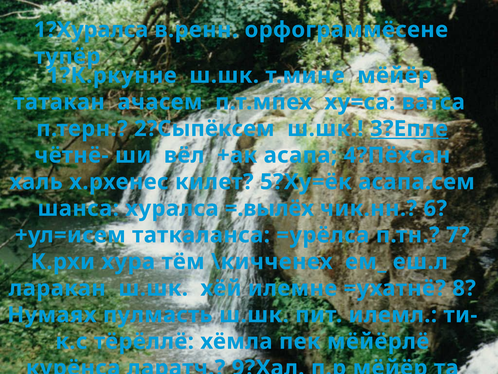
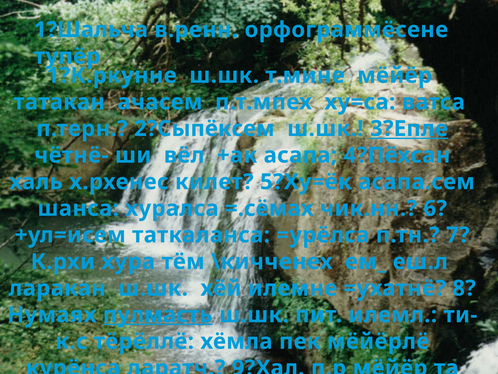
1?Хуралса: 1?Хуралса -> 1?Шальча (91, 30)
=.вылёх: =.вылёх -> =.сёмах (269, 208)
пулмасть underline: none -> present (158, 314)
